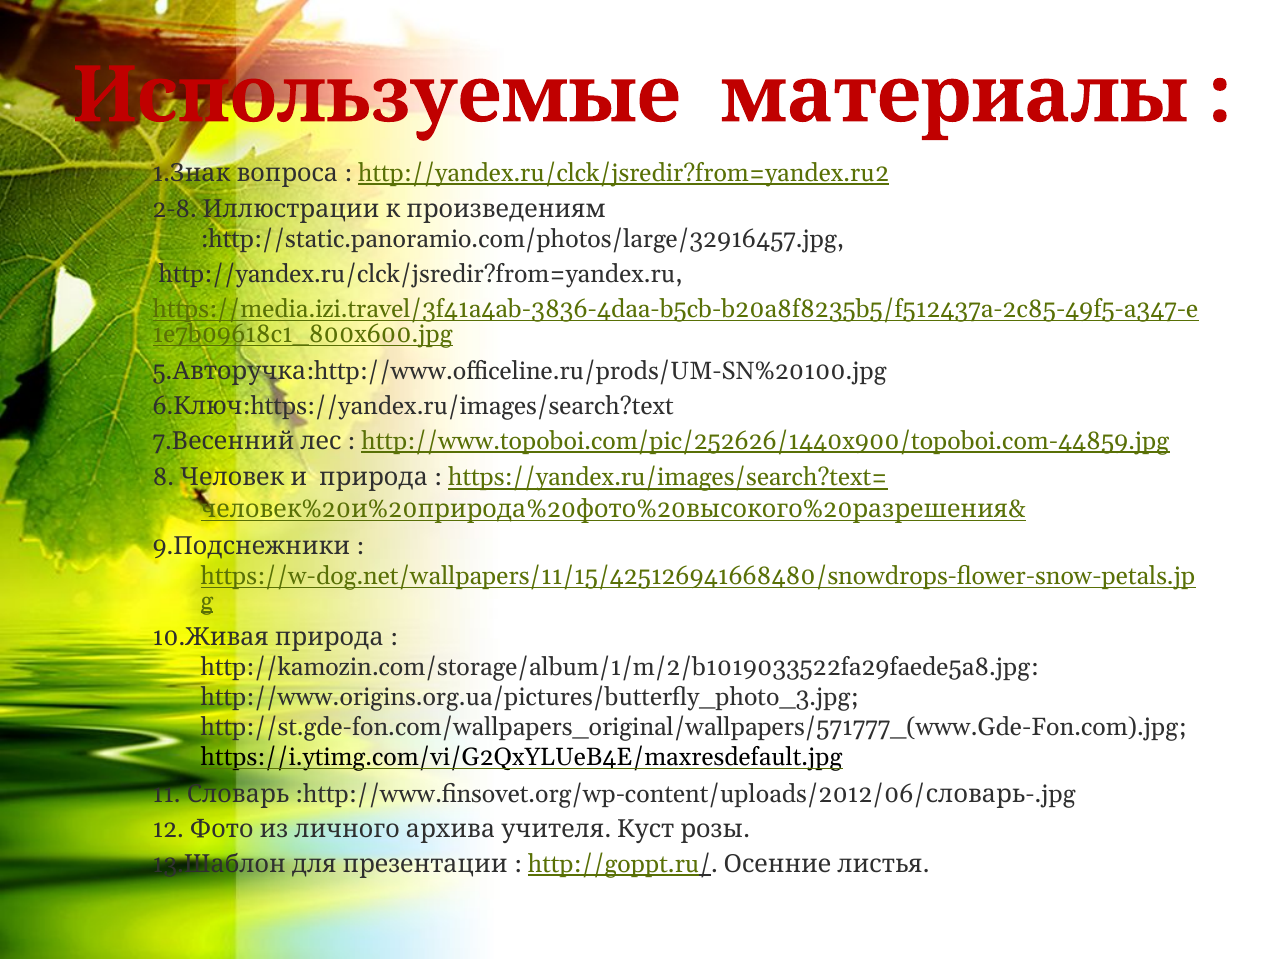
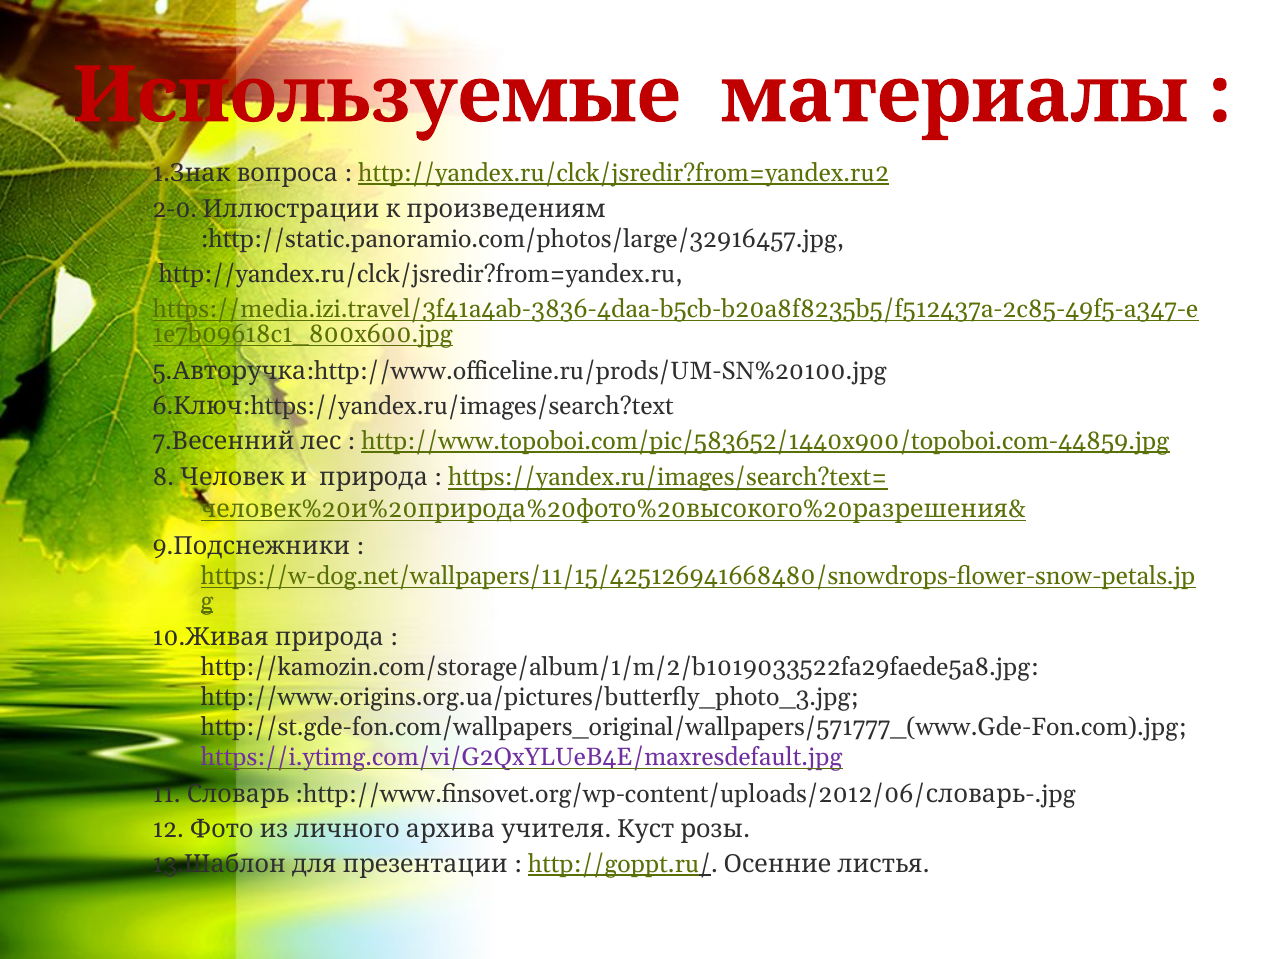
2-8: 2-8 -> 2-0 (175, 210)
http://www.topoboi.com/pic/252626/1440x900/topoboi.com-44859.jpg: http://www.topoboi.com/pic/252626/1440x900/topoboi.com-44859.jpg -> http://www.topoboi.com/pic/583652/1440x900/topoboi.com-44859.jpg (765, 441)
https://i.ytimg.com/vi/G2QxYLUeB4E/maxresdefault.jpg colour: black -> purple (521, 757)
